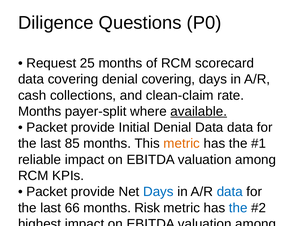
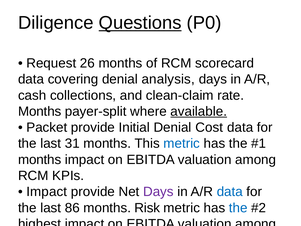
Questions underline: none -> present (140, 23)
25: 25 -> 26 (87, 63)
denial covering: covering -> analysis (168, 79)
Denial Data: Data -> Cost (209, 127)
85: 85 -> 31 (72, 143)
metric colour: orange -> blue (182, 143)
reliable: reliable -> months (40, 159)
Packet: Packet -> Impact (47, 192)
Days colour: blue -> purple (158, 192)
66: 66 -> 86 (72, 208)
